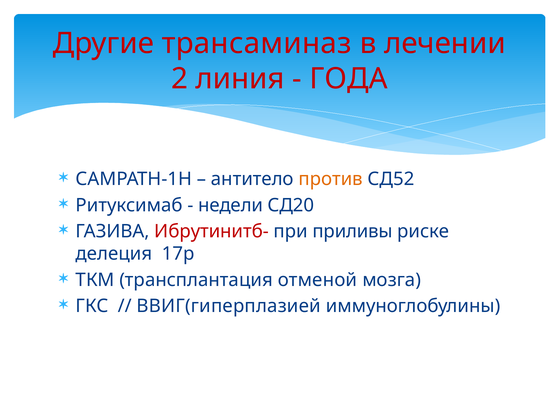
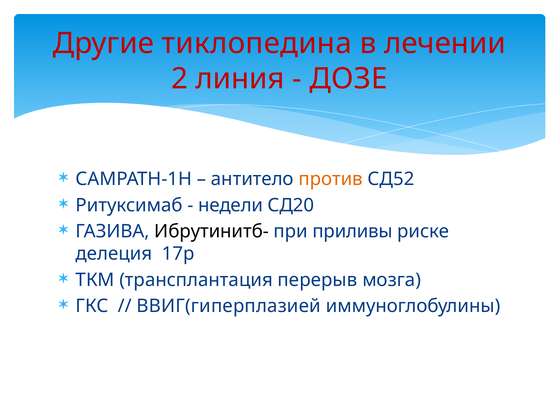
трансаминаз: трансаминаз -> тиклопедина (257, 43)
ГОДА: ГОДА -> ДОЗЕ (348, 79)
Ибрутинитб- colour: red -> black (212, 231)
отменой: отменой -> перерыв (317, 279)
